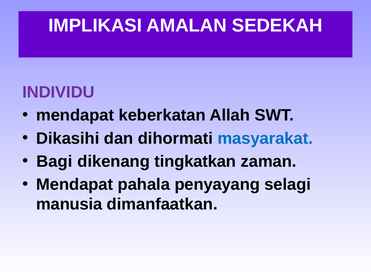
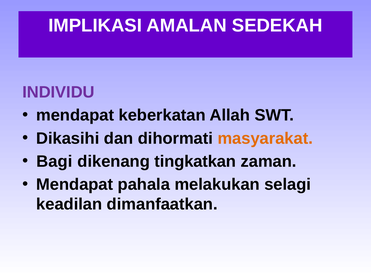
masyarakat colour: blue -> orange (265, 138)
penyayang: penyayang -> melakukan (217, 185)
manusia: manusia -> keadilan (69, 204)
